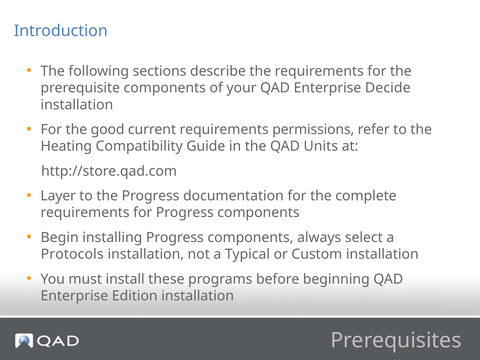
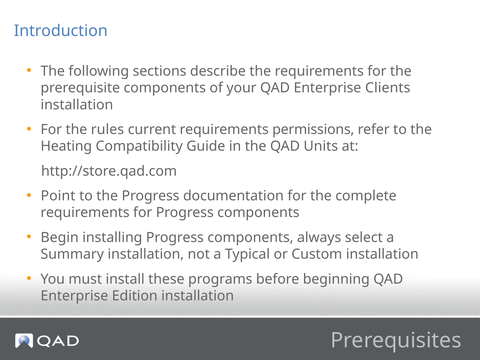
Decide: Decide -> Clients (388, 88)
good: good -> rules (107, 130)
Layer: Layer -> Point (58, 196)
Protocols: Protocols -> Summary (72, 254)
